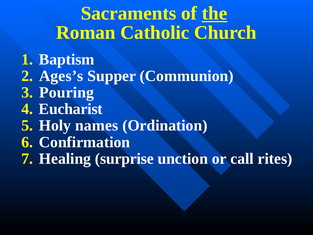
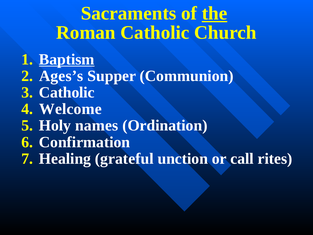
Baptism underline: none -> present (67, 59)
Pouring: Pouring -> Catholic (67, 92)
Eucharist: Eucharist -> Welcome (71, 109)
surprise: surprise -> grateful (124, 158)
